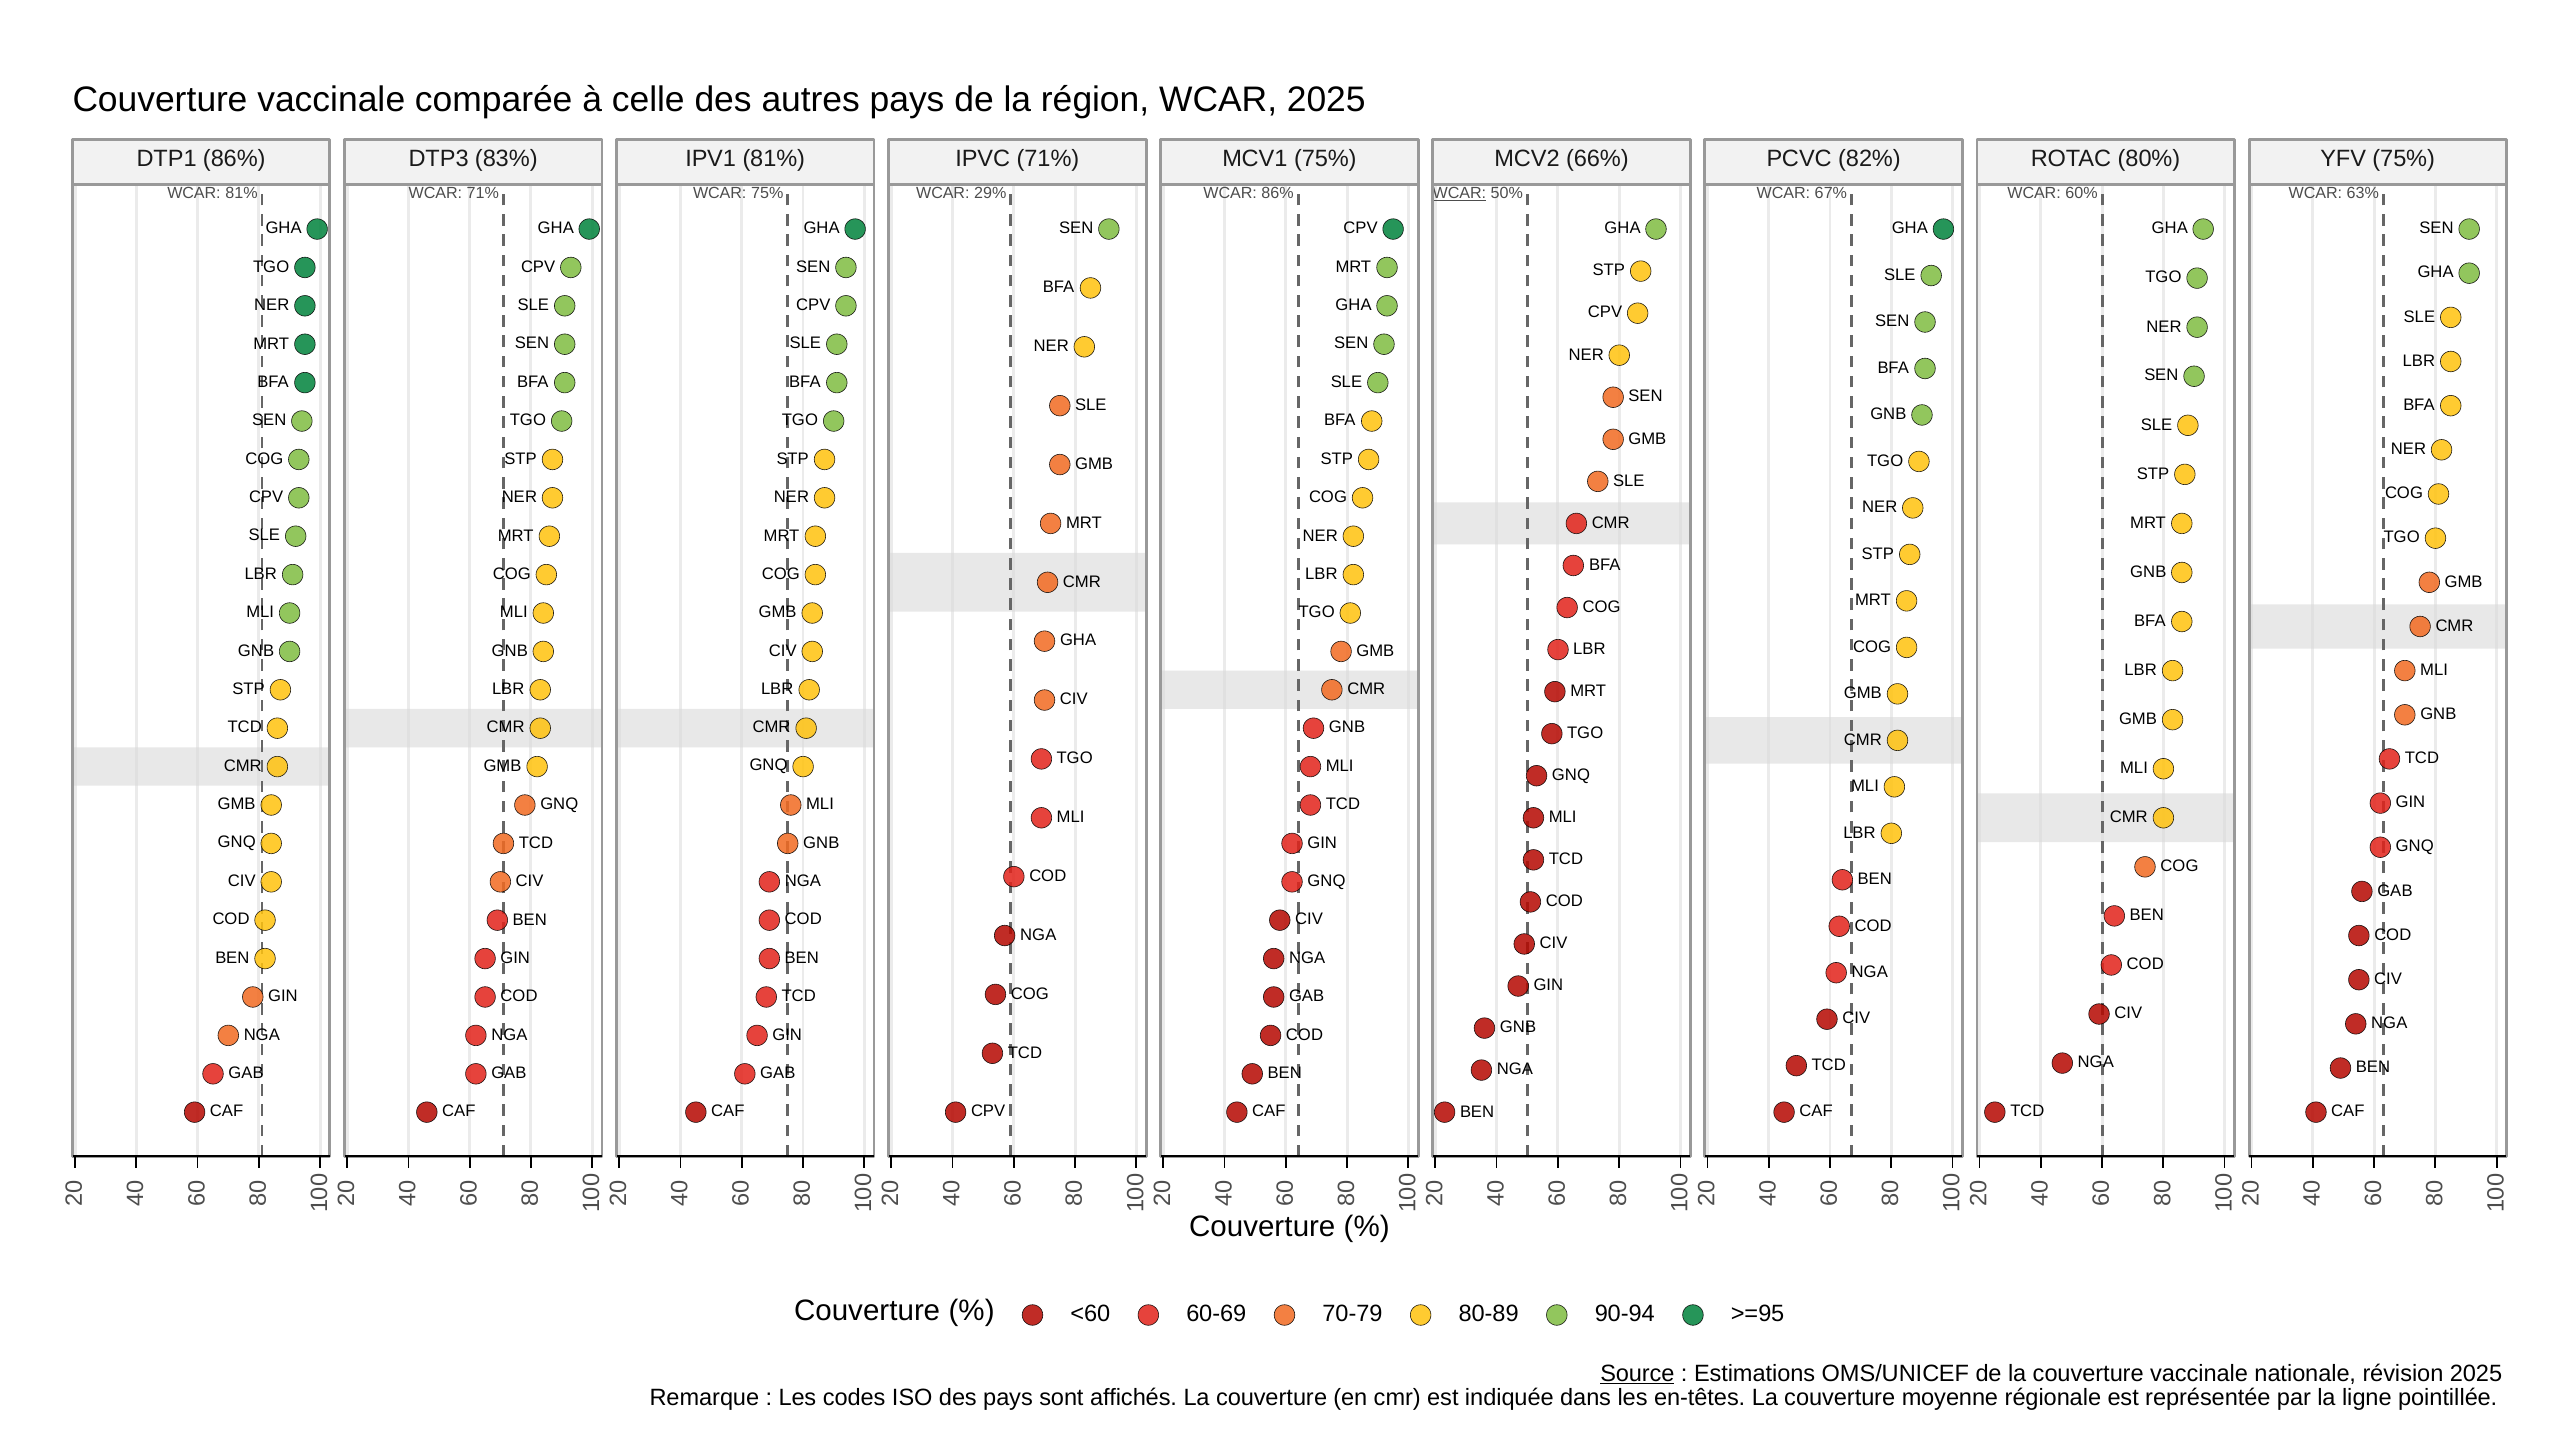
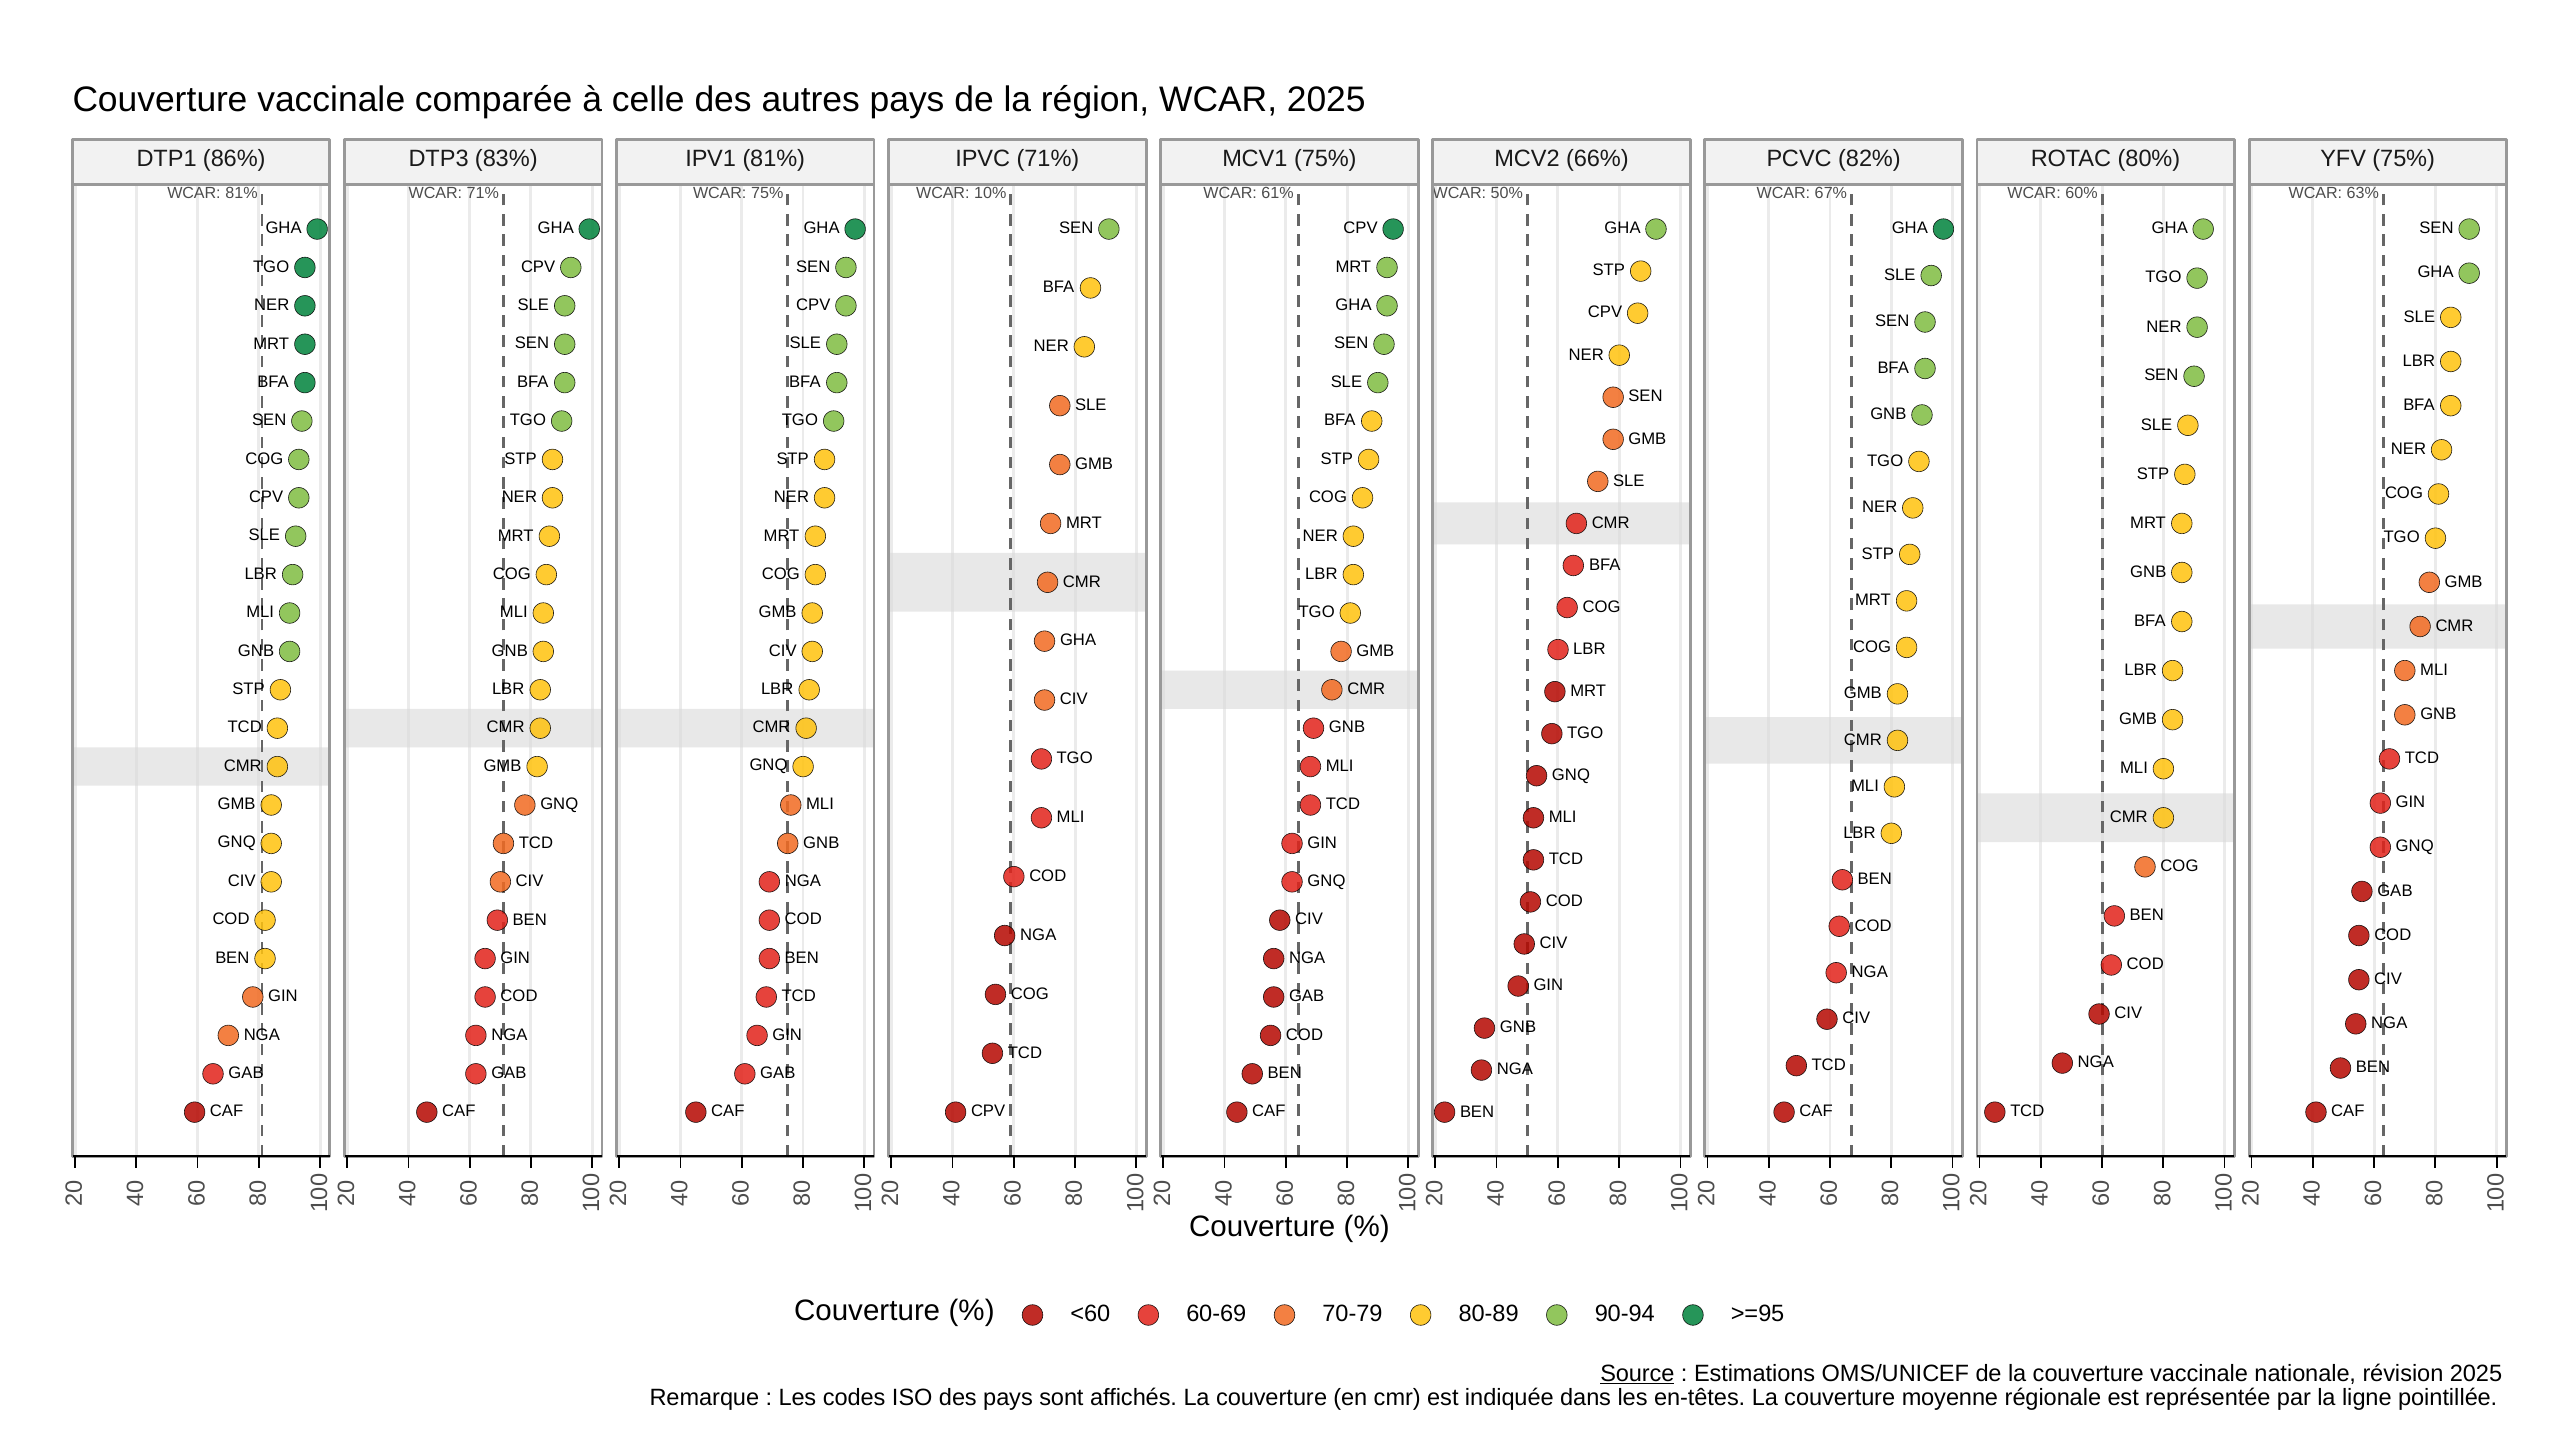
29%: 29% -> 10% (990, 193)
WCAR 86%: 86% -> 61% (1278, 193)
WCAR underline: present -> none (1459, 193)
